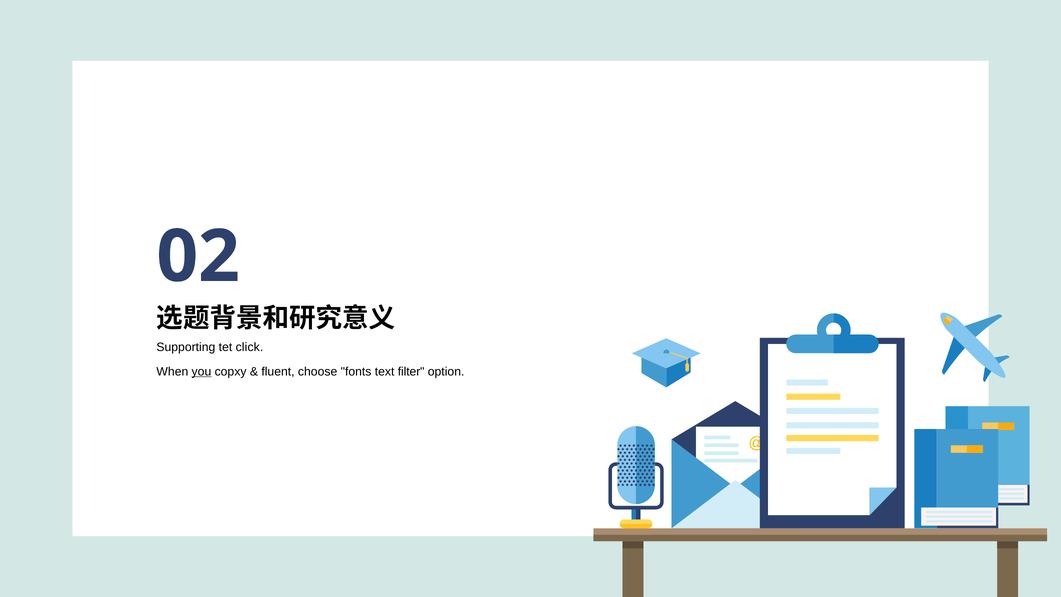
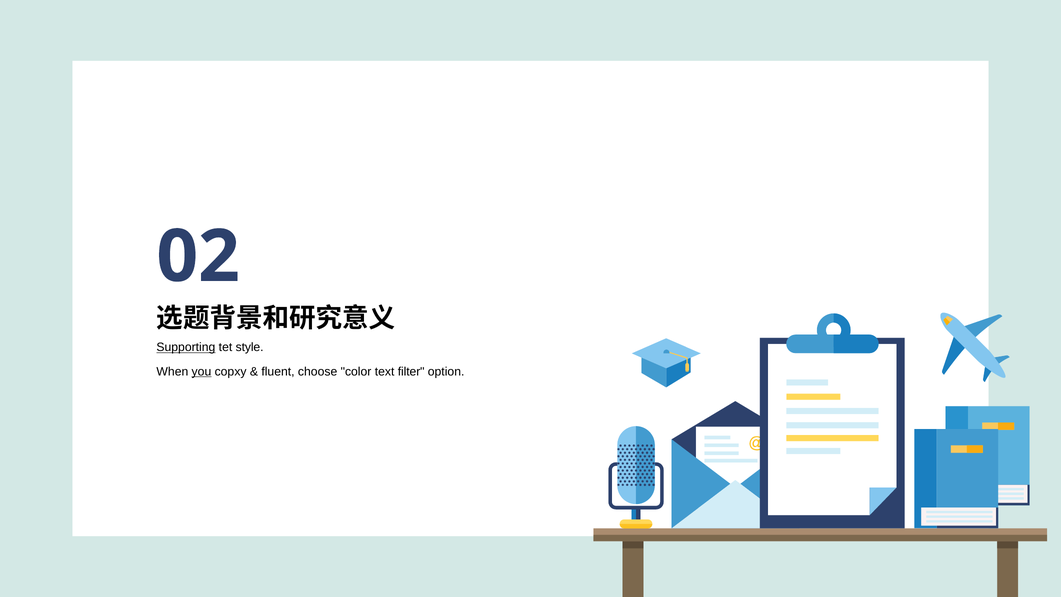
Supporting underline: none -> present (186, 347)
click: click -> style (250, 347)
fonts: fonts -> color (356, 371)
